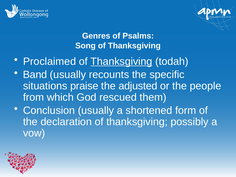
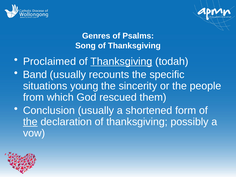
praise: praise -> young (84, 86)
adjusted: adjusted -> sincerity (138, 86)
the underline: none -> present (30, 122)
